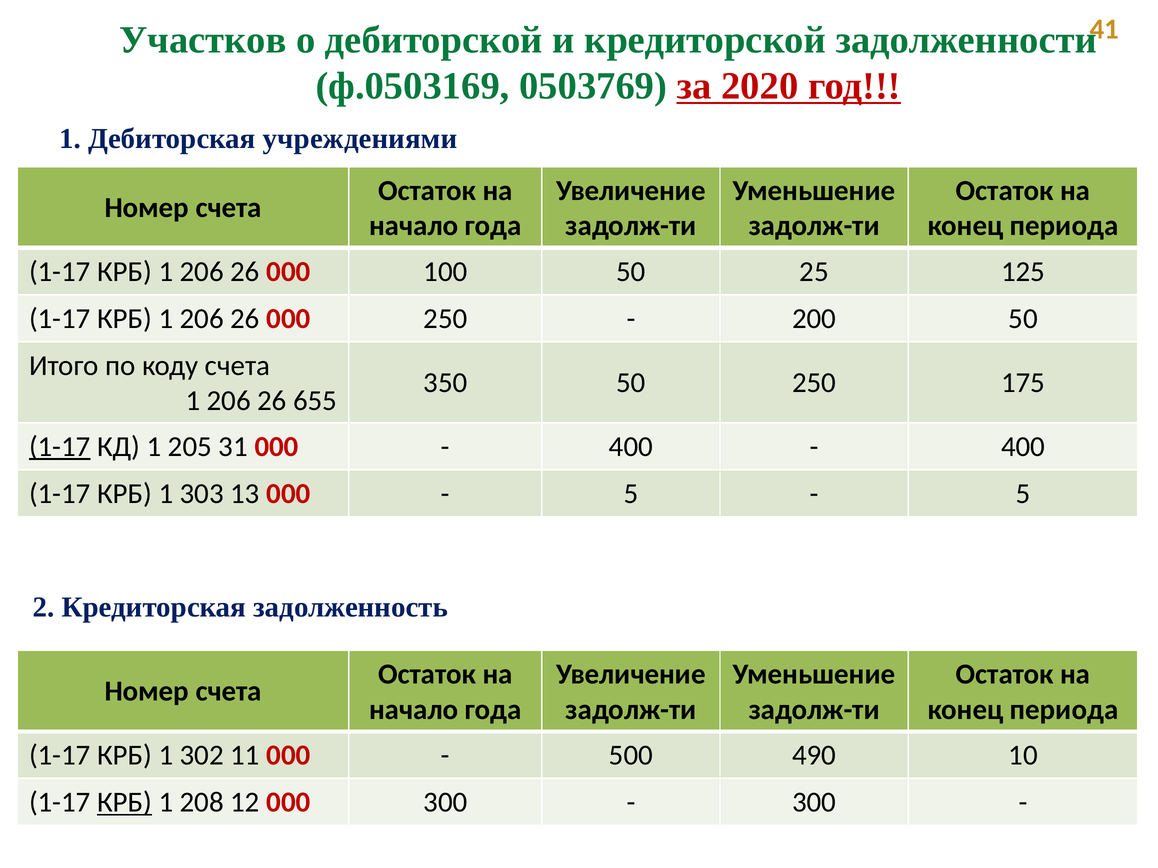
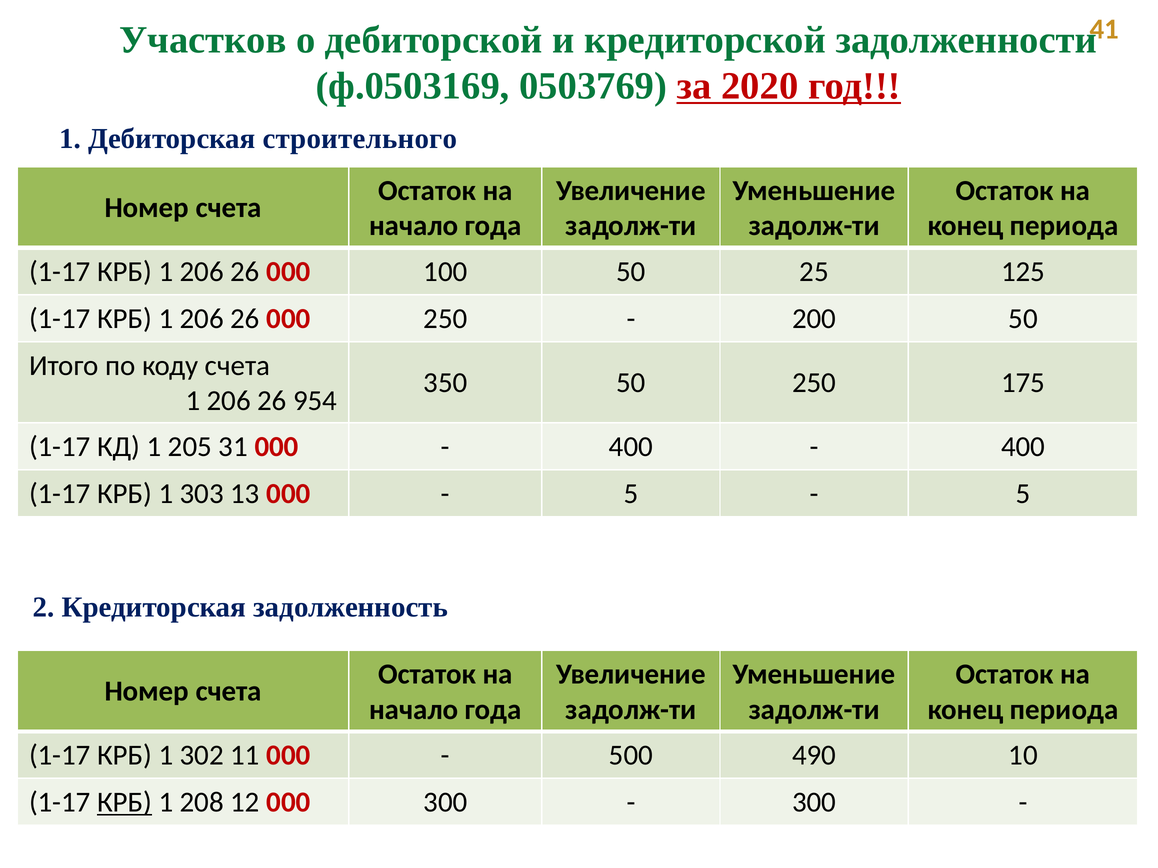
учреждениями: учреждениями -> строительного (360, 139)
655: 655 -> 954 (315, 401)
1-17 underline: present -> none (60, 447)
